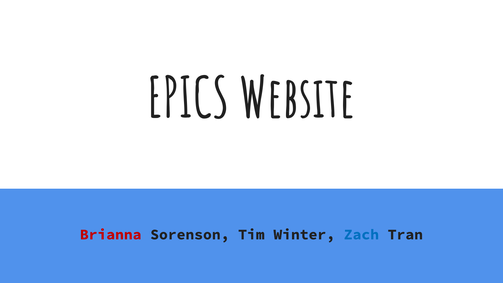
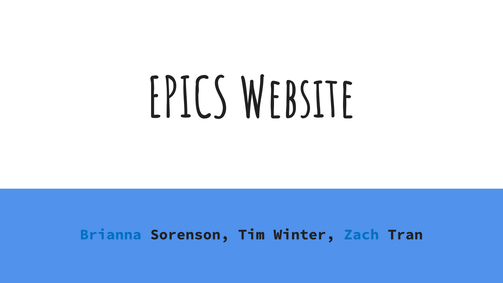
Brianna colour: red -> blue (111, 234)
